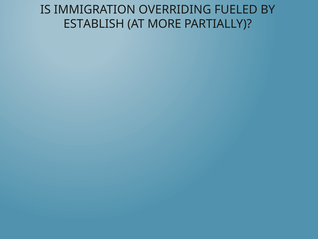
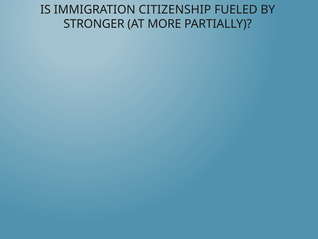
OVERRIDING: OVERRIDING -> CITIZENSHIP (175, 10)
ESTABLISH: ESTABLISH -> STRONGER (94, 24)
